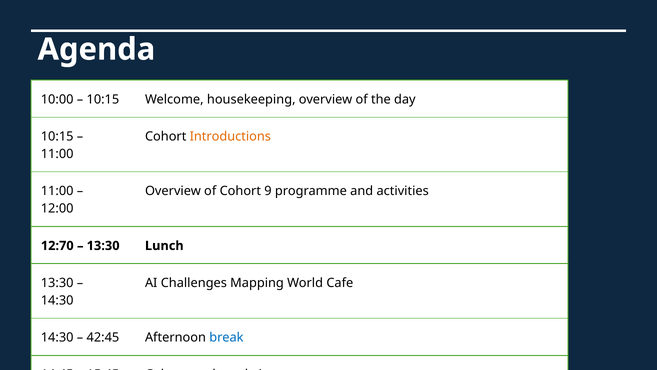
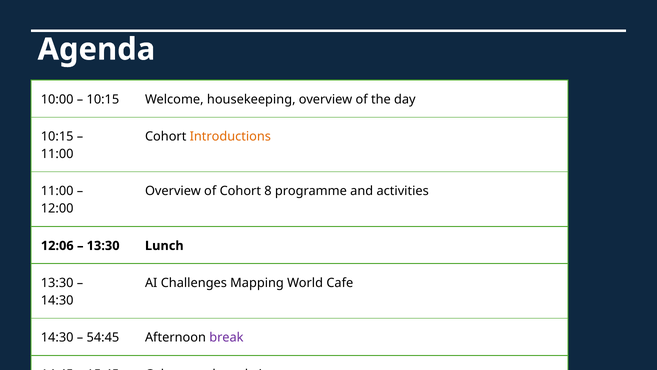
9: 9 -> 8 (268, 191)
12:70: 12:70 -> 12:06 (57, 245)
42:45: 42:45 -> 54:45 (103, 337)
break colour: blue -> purple (226, 337)
